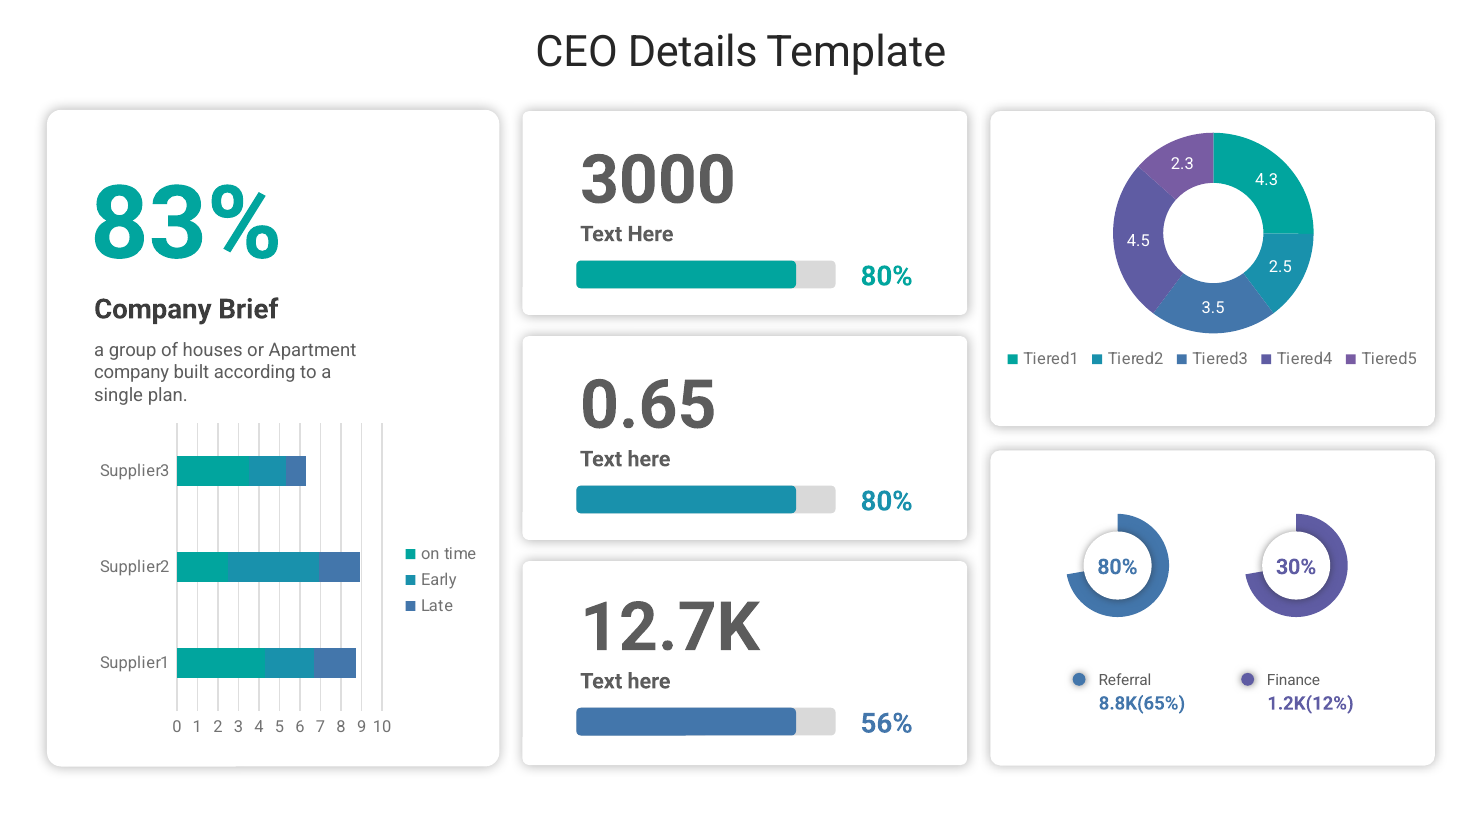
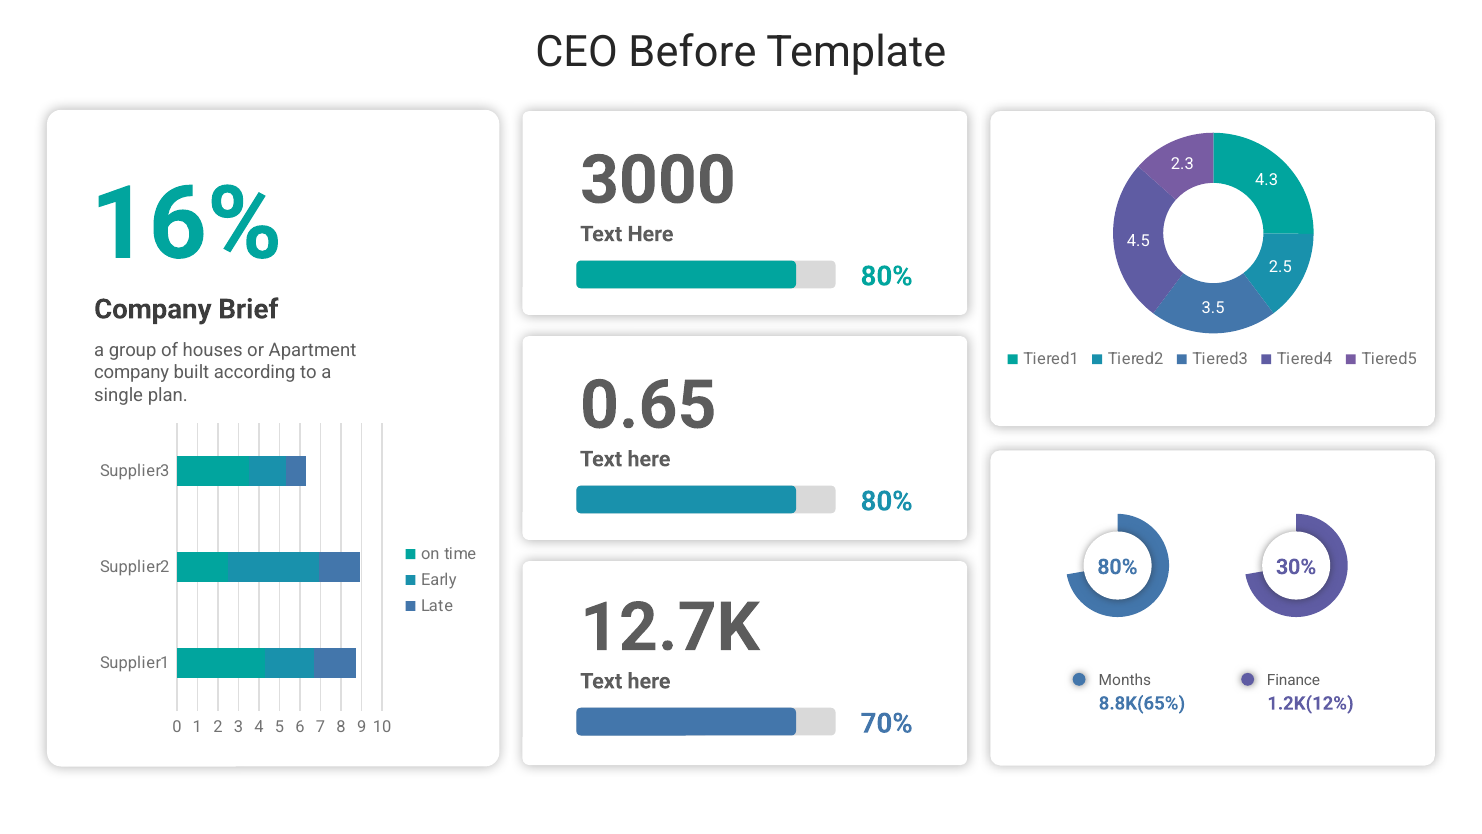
Details: Details -> Before (692, 52)
83%: 83% -> 16% (186, 224)
Referral: Referral -> Months (1125, 680)
56%: 56% -> 70% (887, 723)
